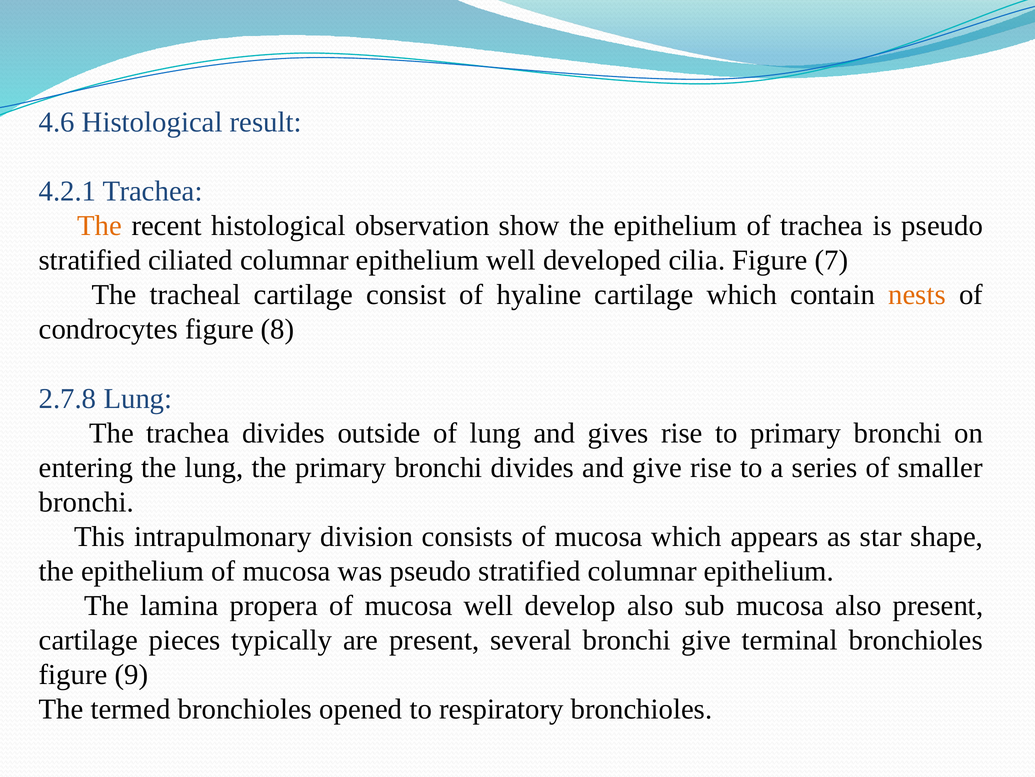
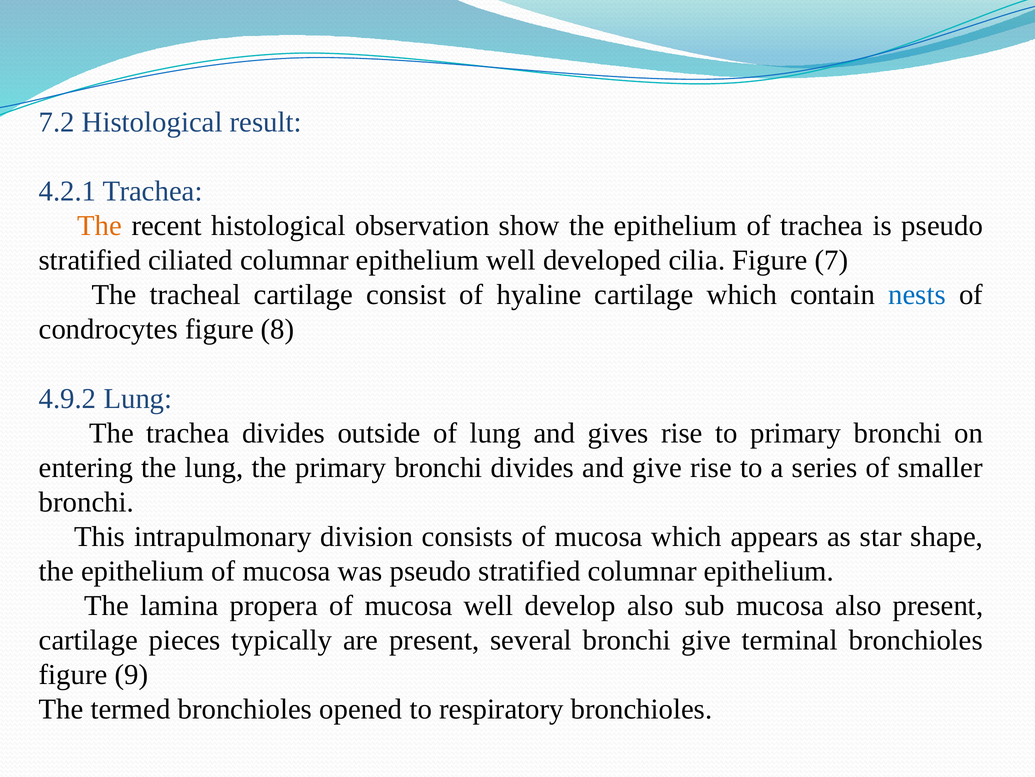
4.6: 4.6 -> 7.2 (57, 122)
nests colour: orange -> blue (917, 295)
2.7.8: 2.7.8 -> 4.9.2 (68, 398)
